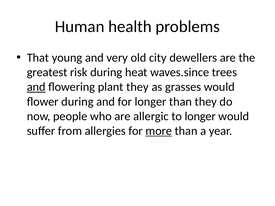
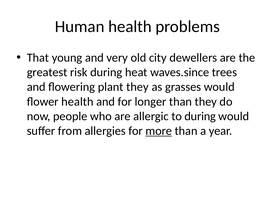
and underline: present -> none (36, 87)
flower during: during -> health (77, 102)
to longer: longer -> during (200, 116)
